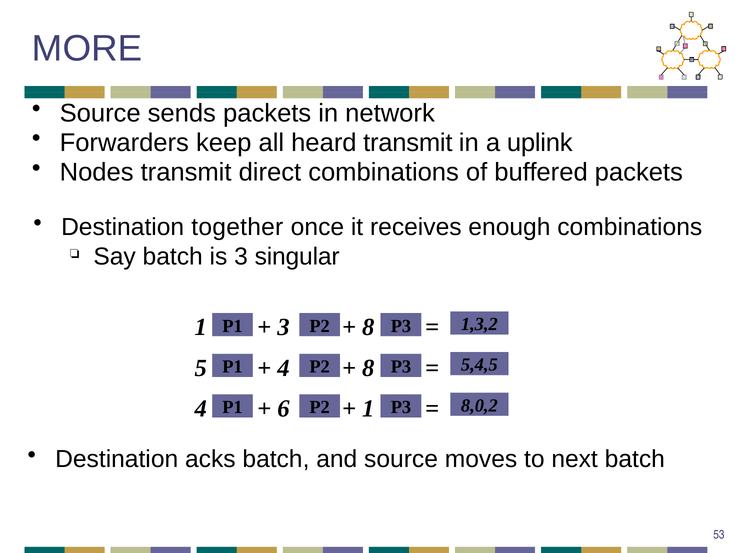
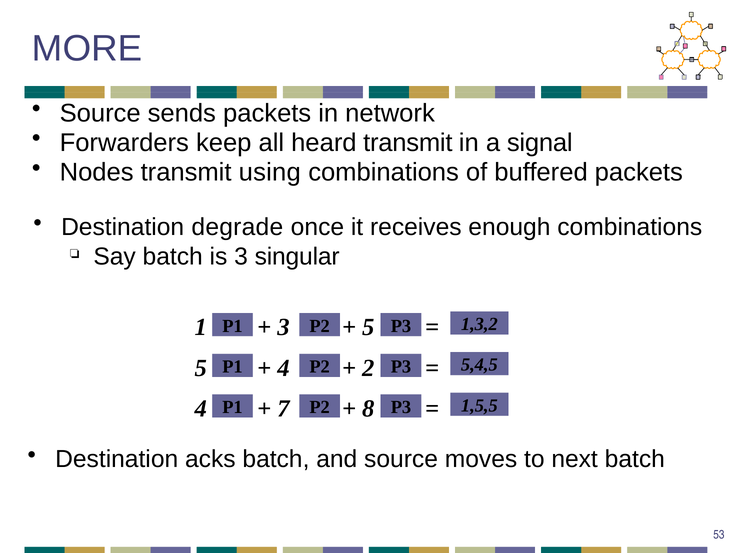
uplink: uplink -> signal (540, 143)
direct: direct -> using (270, 173)
together: together -> degrade (237, 227)
8: 8 -> 5 (368, 328)
8: 8 -> 2 (368, 368)
8,0,2: 8,0,2 -> 1,5,5 (479, 406)
6: 6 -> 7 (283, 409)
1: 1 -> 8 (368, 409)
